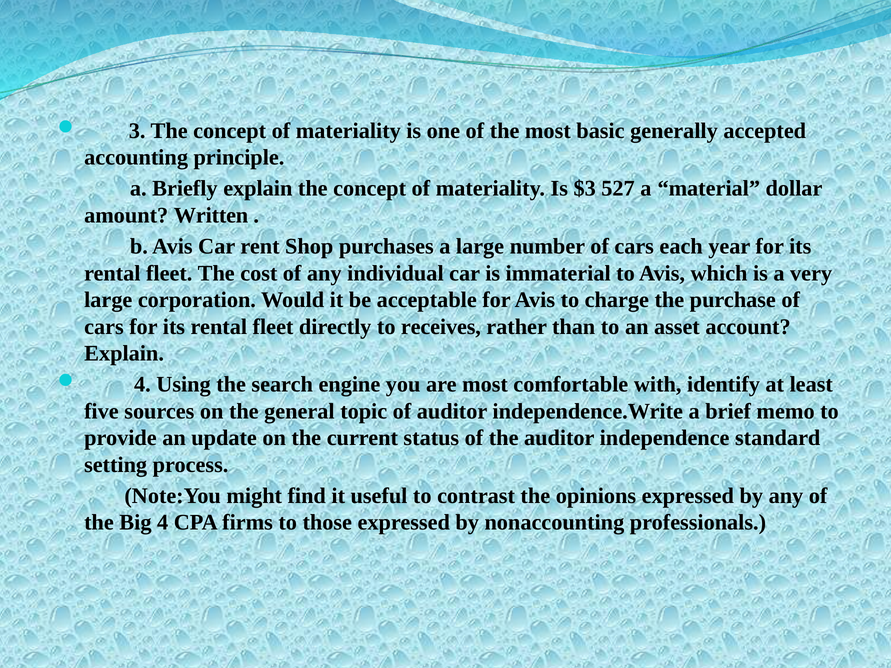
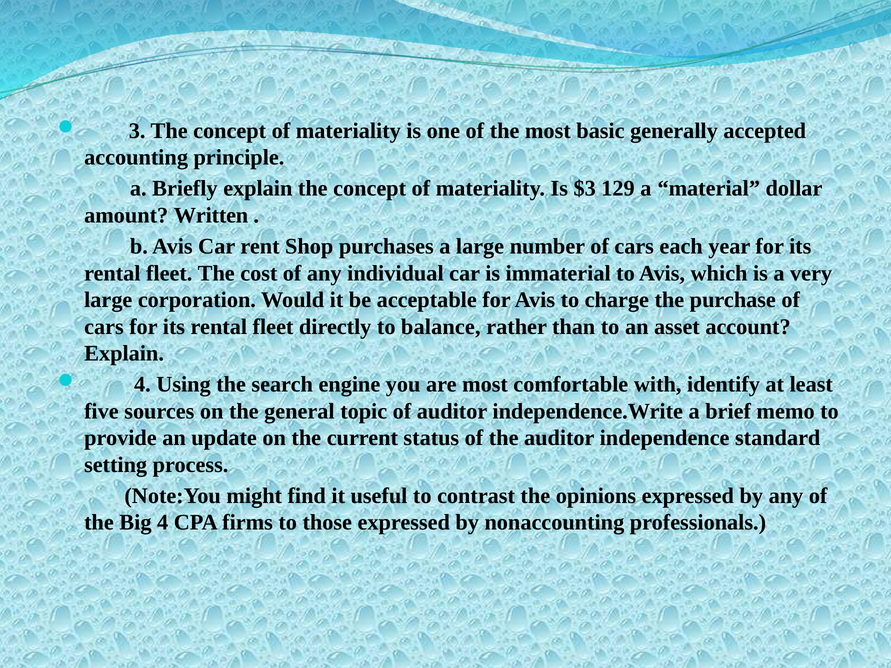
527: 527 -> 129 (618, 189)
receives: receives -> balance (441, 327)
